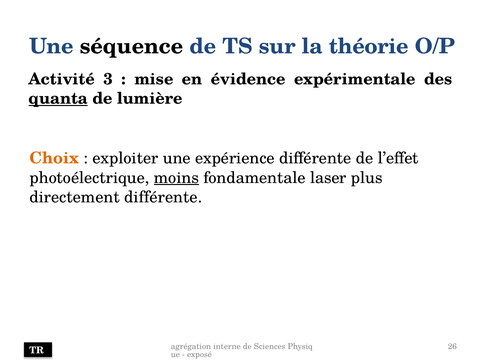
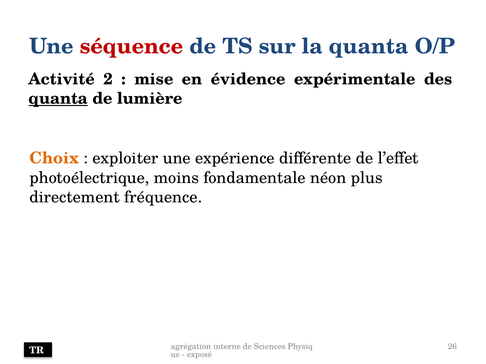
séquence colour: black -> red (132, 46)
la théorie: théorie -> quanta (369, 46)
3: 3 -> 2 (108, 79)
moins underline: present -> none (176, 178)
fondamentale laser: laser -> néon (328, 178)
directement différente: différente -> fréquence (163, 197)
